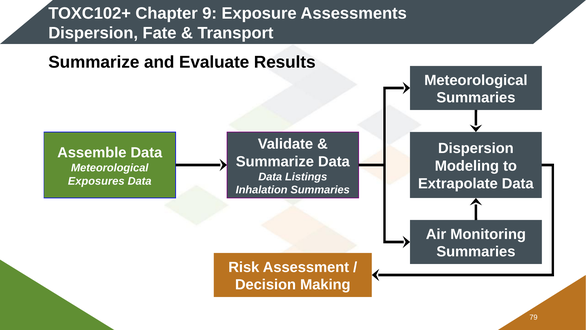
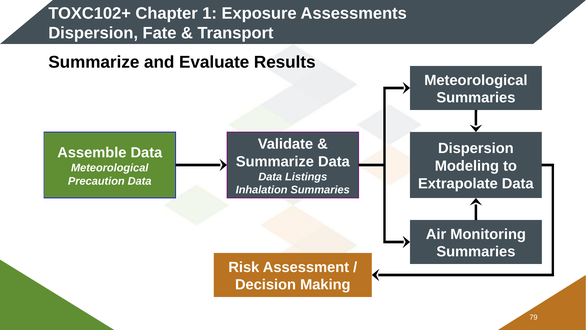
9: 9 -> 1 (210, 13)
Exposures: Exposures -> Precaution (96, 181)
